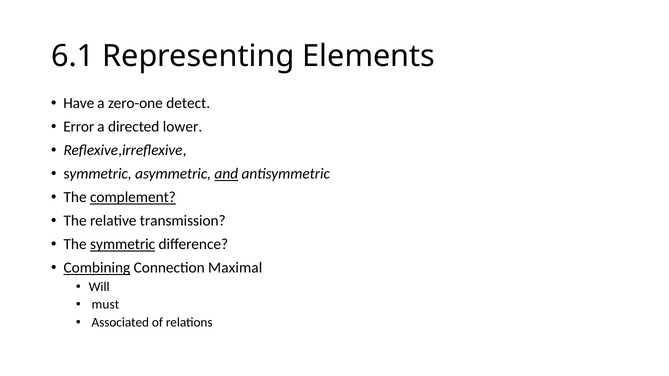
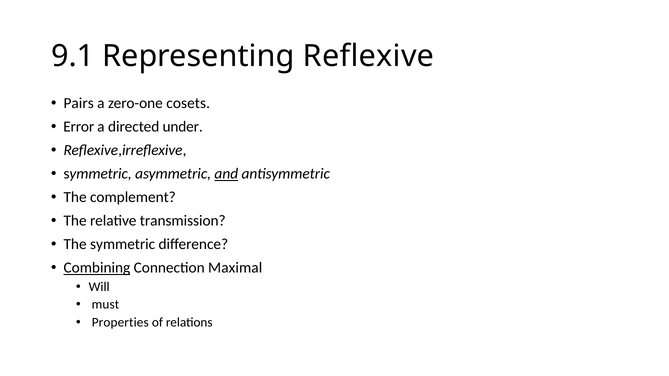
6.1: 6.1 -> 9.1 (73, 56)
Elements: Elements -> Reflexive (369, 56)
Have: Have -> Pairs (79, 103)
detect: detect -> cosets (188, 103)
lower: lower -> under (183, 127)
complement underline: present -> none (133, 198)
symmetric underline: present -> none (123, 245)
Associated: Associated -> Properties (120, 323)
